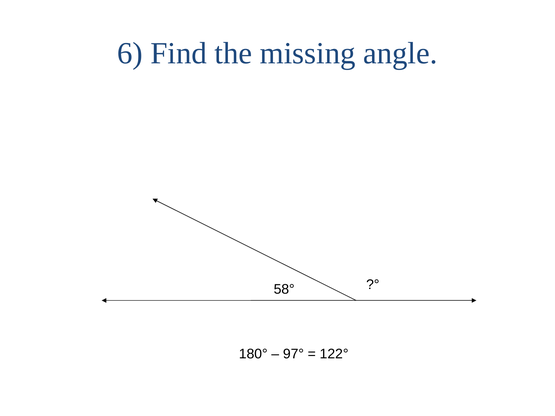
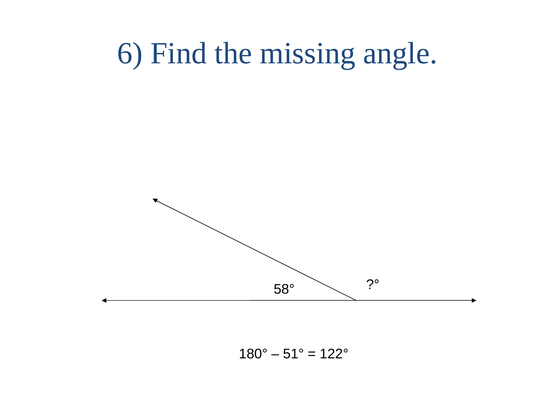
97°: 97° -> 51° (293, 354)
